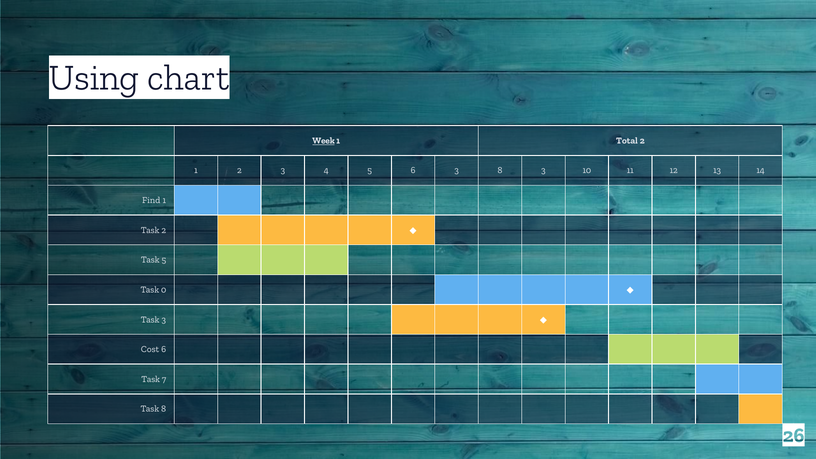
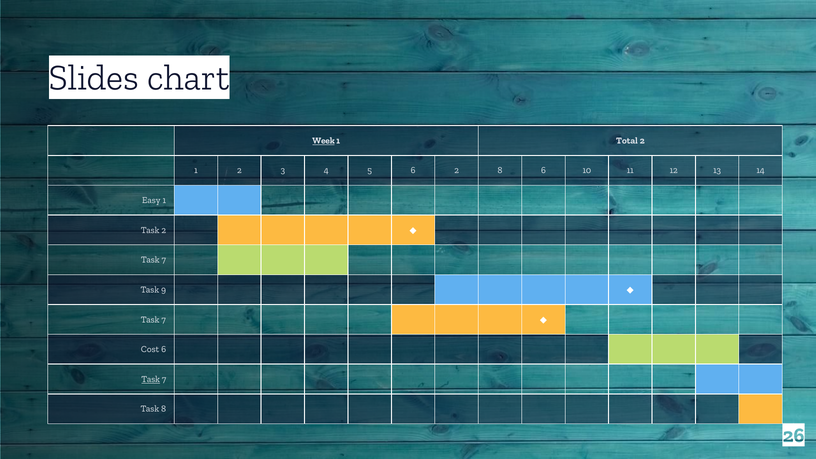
Using: Using -> Slides (94, 78)
6 3: 3 -> 2 (457, 170)
8 3: 3 -> 6 (543, 170)
Find: Find -> Easy (151, 200)
5: 5 -> 7 (164, 260)
0: 0 -> 9 (164, 290)
3: 3 -> 7 (164, 320)
Task underline: none -> present (151, 379)
